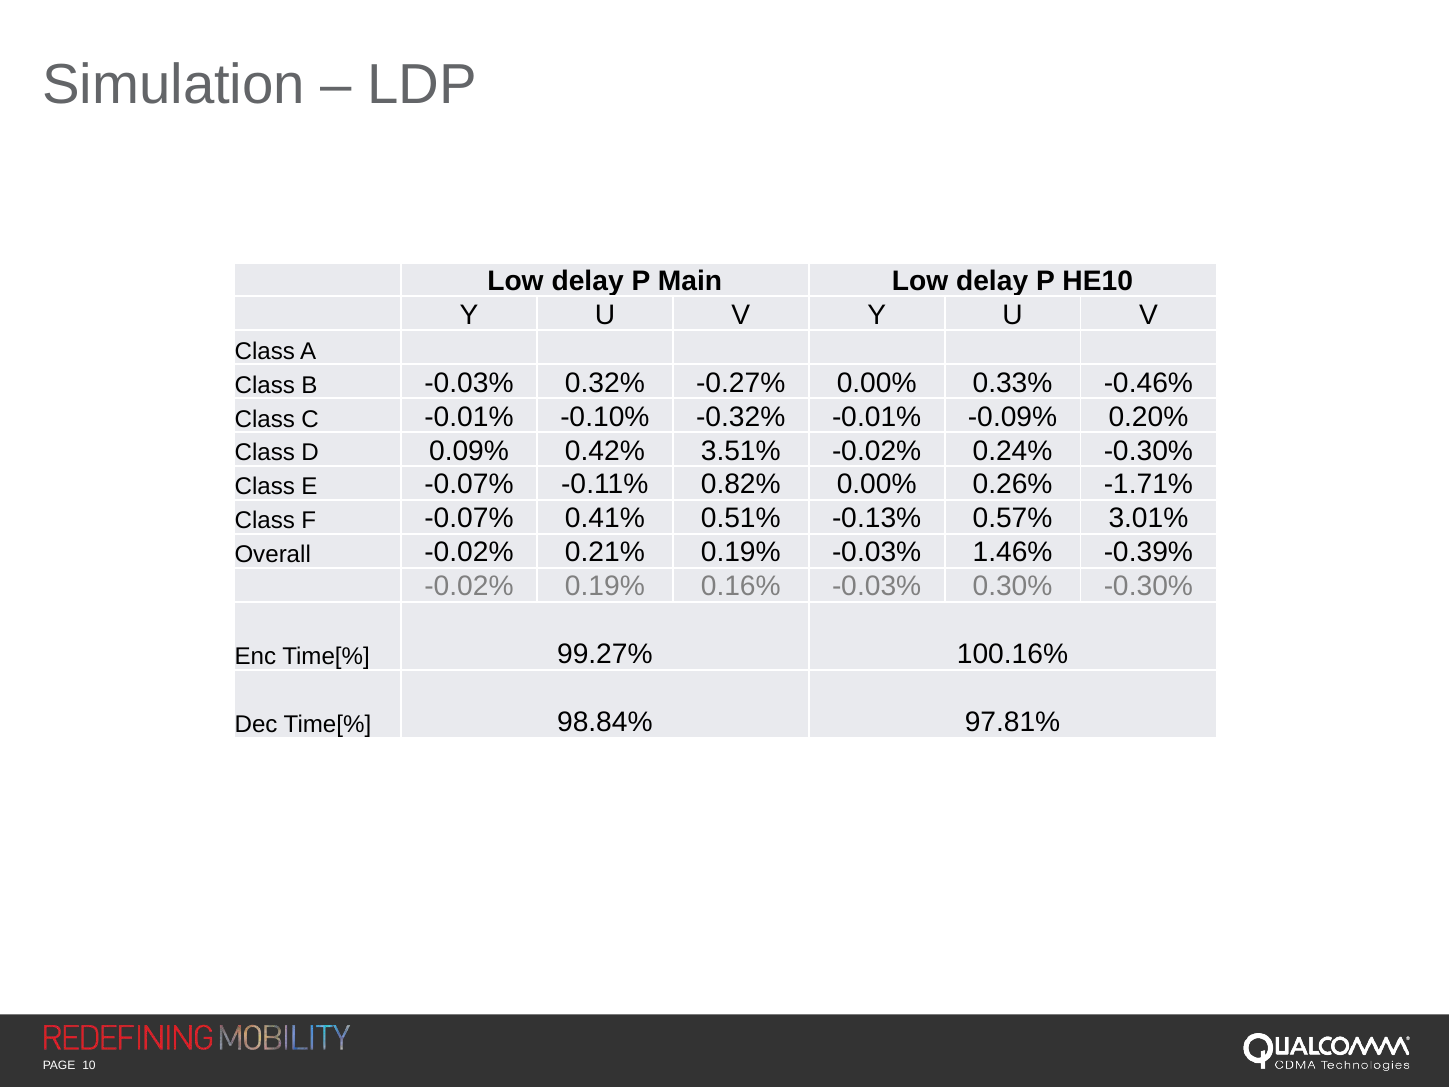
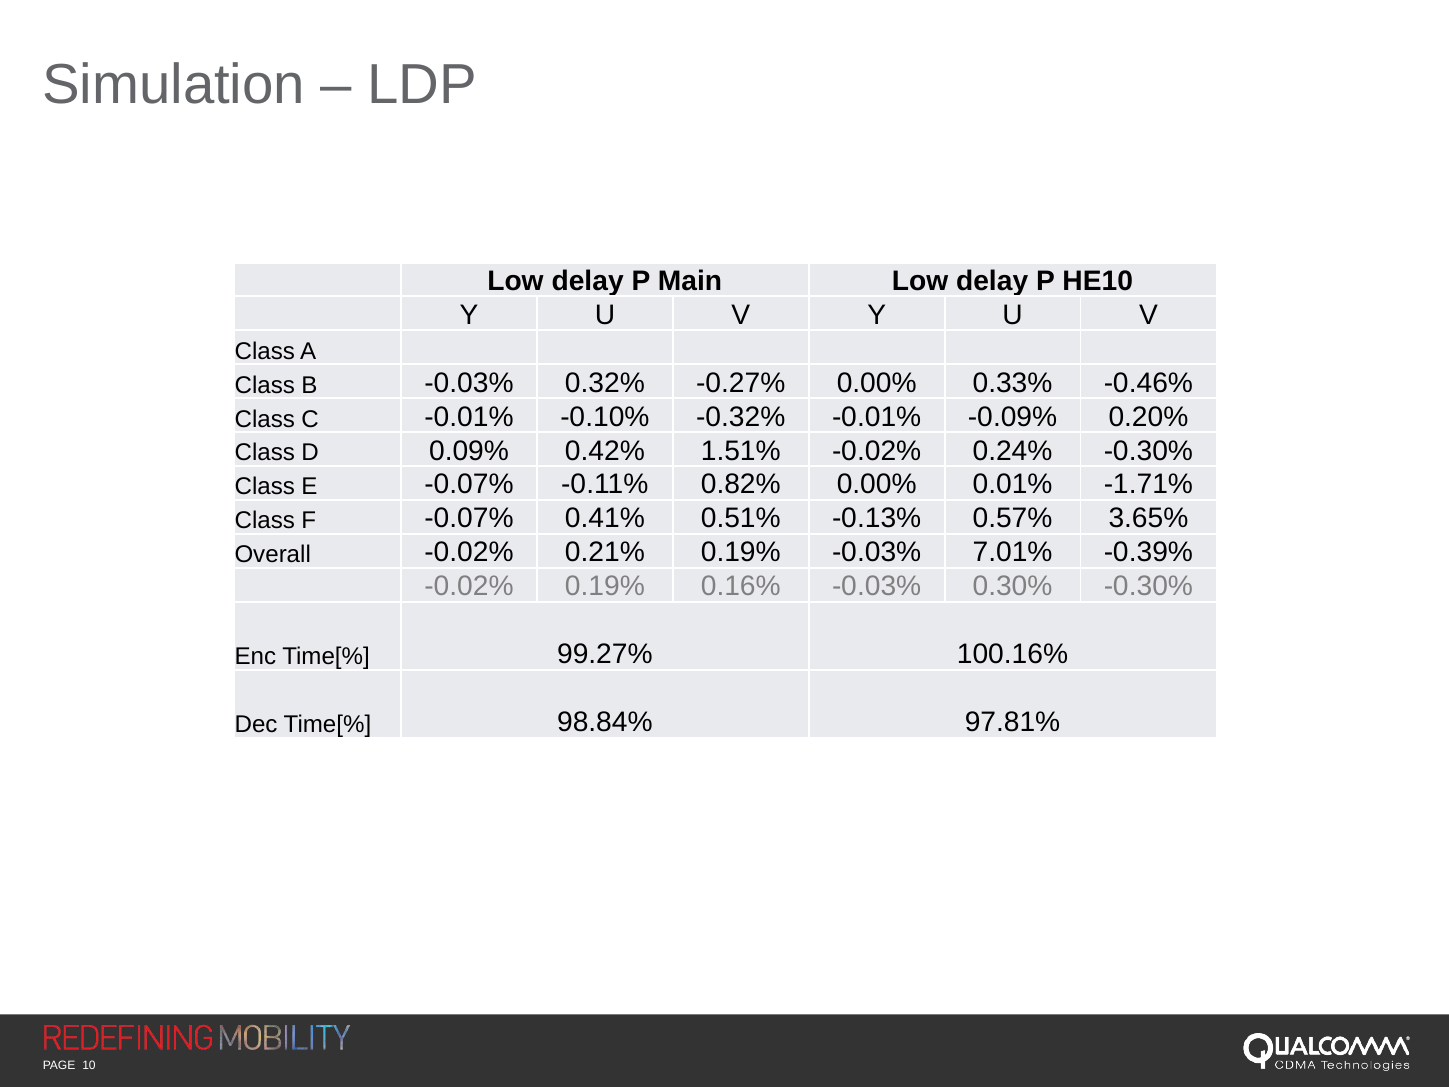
3.51%: 3.51% -> 1.51% (741, 451)
0.26%: 0.26% -> 0.01% (1013, 485)
3.01%: 3.01% -> 3.65% (1148, 519)
1.46%: 1.46% -> 7.01% (1013, 552)
